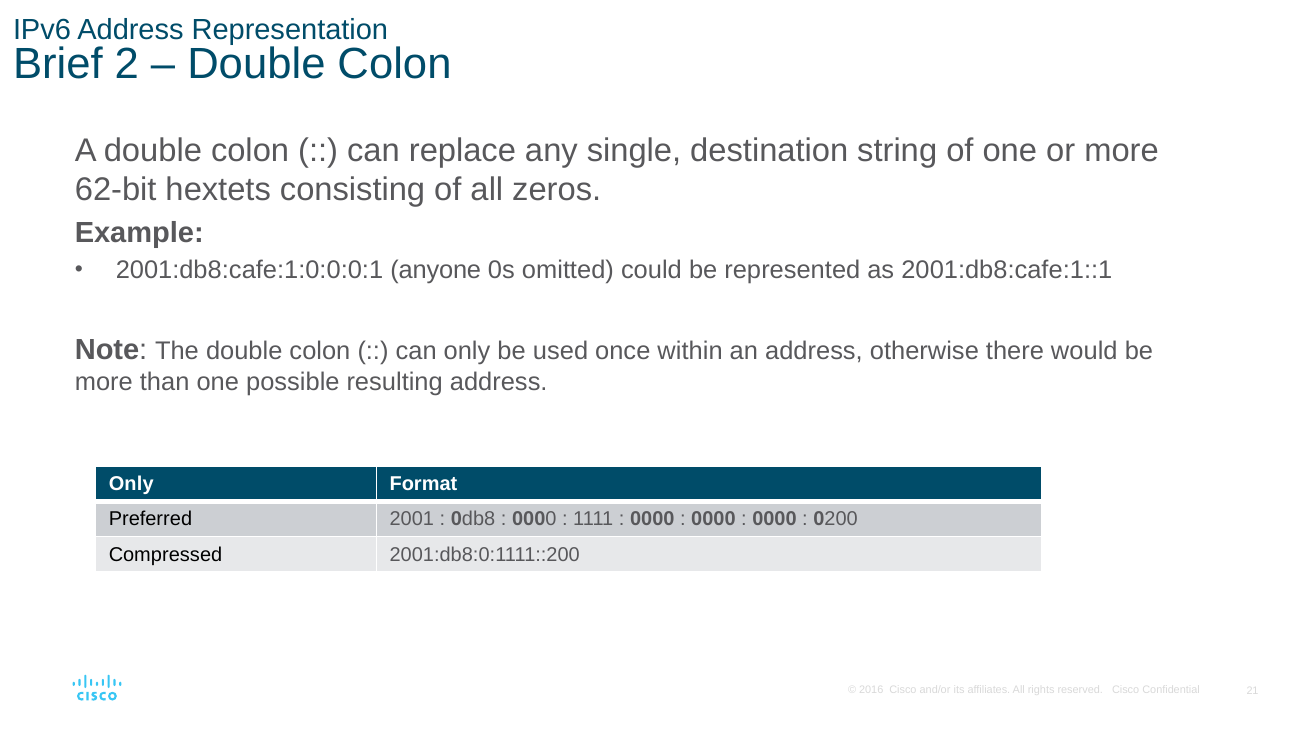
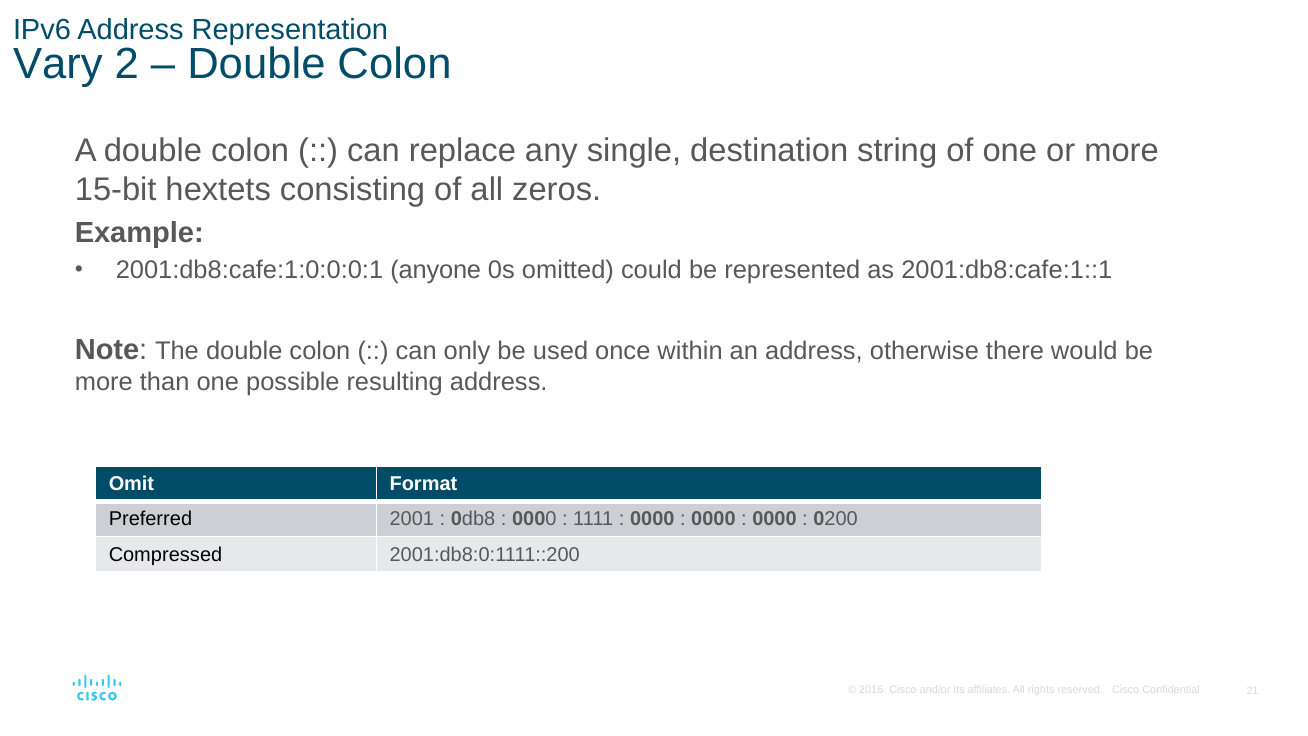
Brief: Brief -> Vary (58, 64)
62-bit: 62-bit -> 15-bit (116, 190)
Only: Only -> Omit (131, 484)
